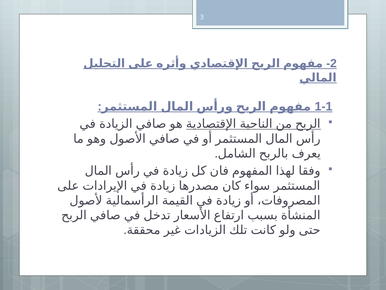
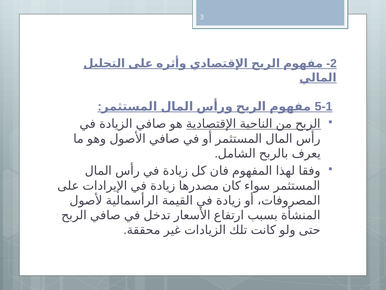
1-1: 1-1 -> 5-1 (324, 106)
